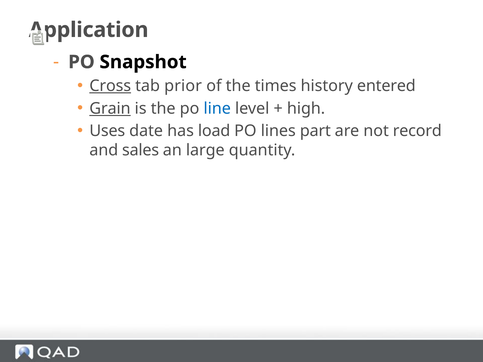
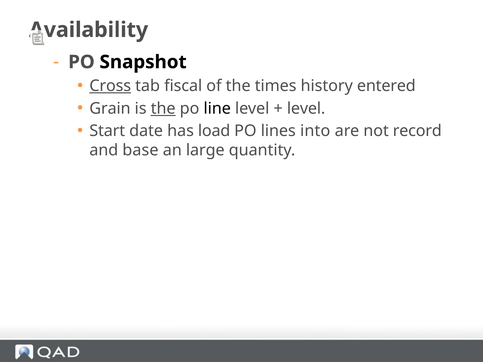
Application: Application -> Availability (89, 30)
prior: prior -> fiscal (183, 86)
Grain underline: present -> none (110, 109)
the underline: none -> present (163, 109)
line colour: blue -> black (217, 109)
high: high -> level (306, 109)
Uses: Uses -> Start (107, 131)
part: part -> into (315, 131)
sales: sales -> base (140, 150)
